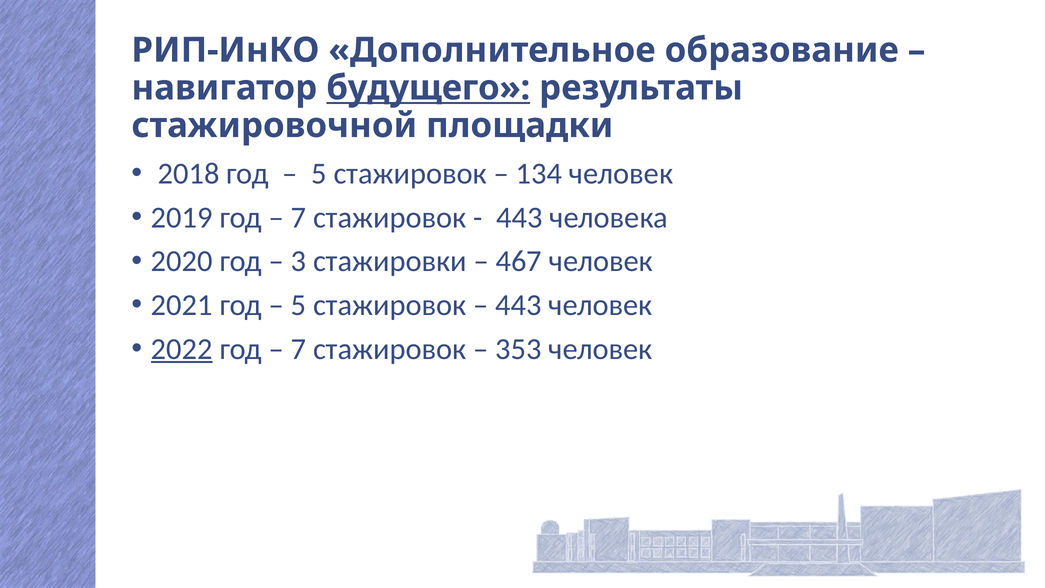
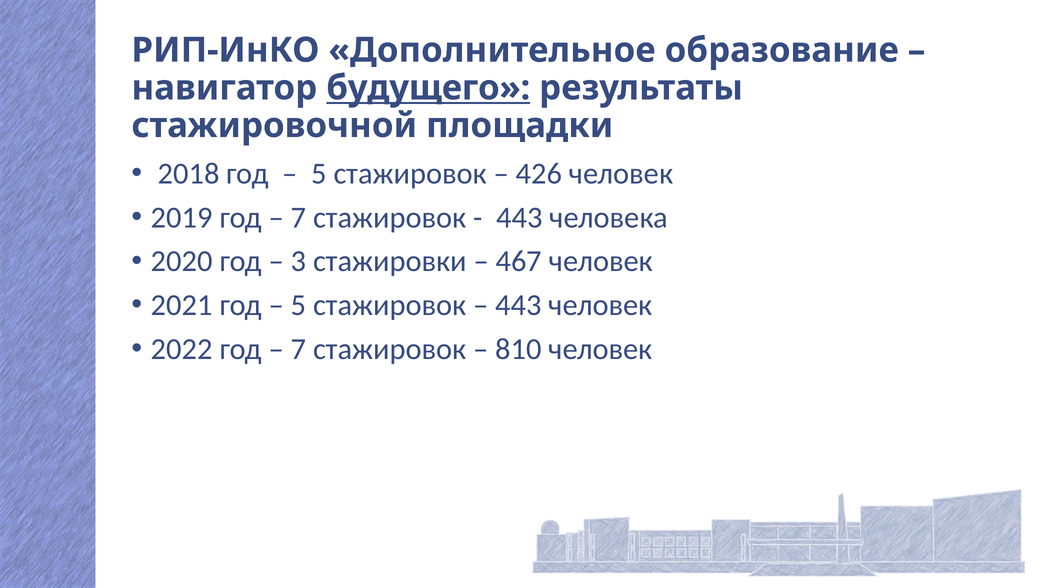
134: 134 -> 426 (539, 174)
2022 underline: present -> none (182, 349)
353: 353 -> 810 (518, 349)
